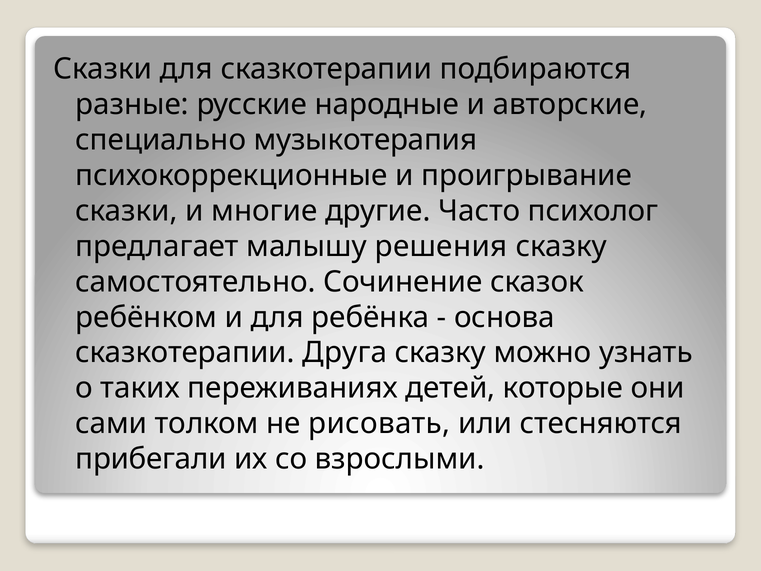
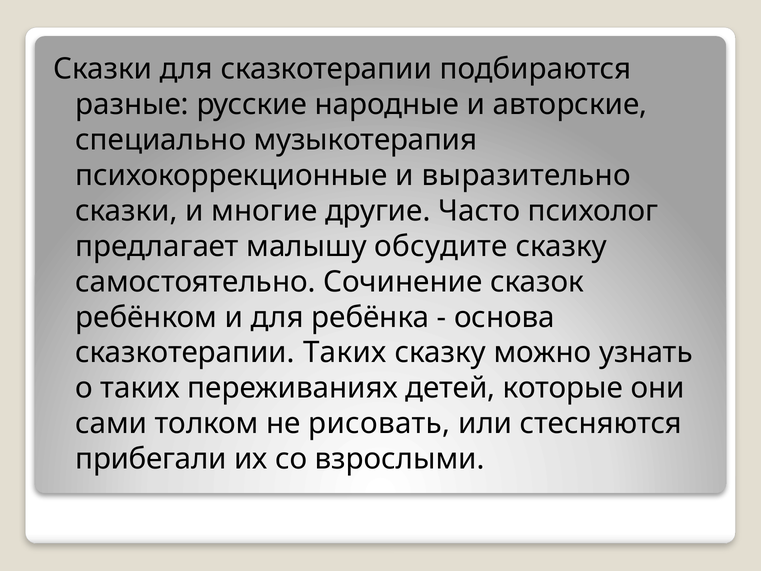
проигрывание: проигрывание -> выразительно (526, 175)
решения: решения -> обсудите (441, 246)
сказкотерапии Друга: Друга -> Таких (345, 353)
